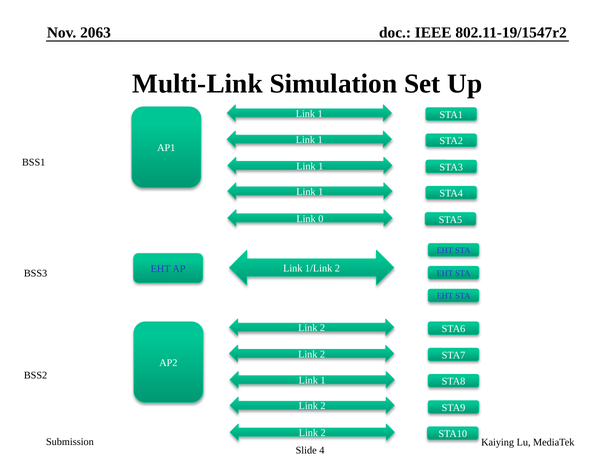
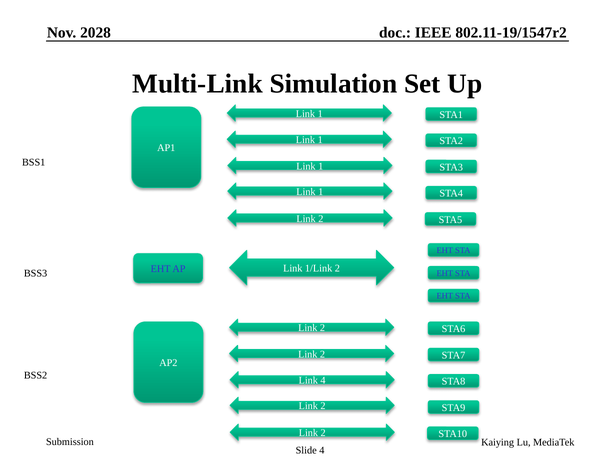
2063: 2063 -> 2028 (96, 33)
0: 0 -> 2 (321, 219)
1: 1 -> 4 (323, 381)
